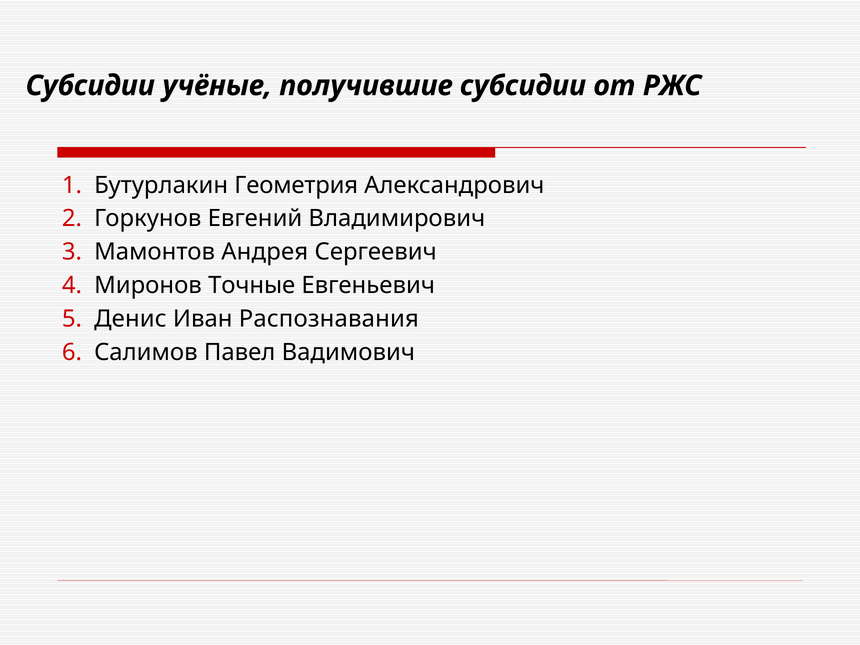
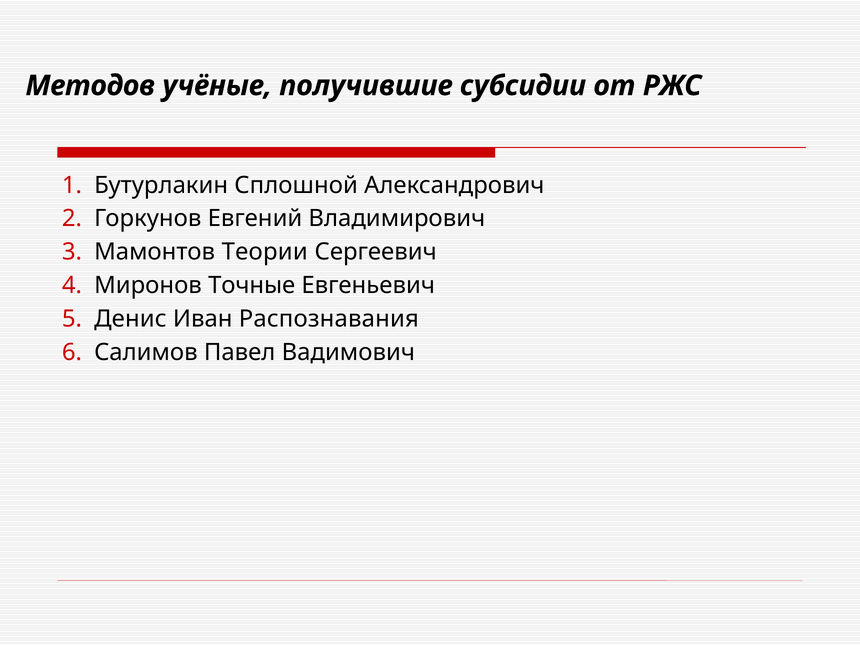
Субсидии: Субсидии -> Методов (90, 86)
Геометрия: Геометрия -> Сплошной (296, 185)
Андрея: Андрея -> Теории (265, 252)
